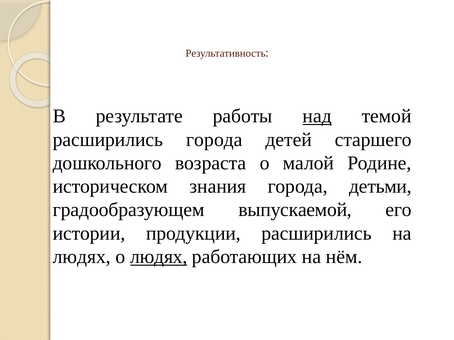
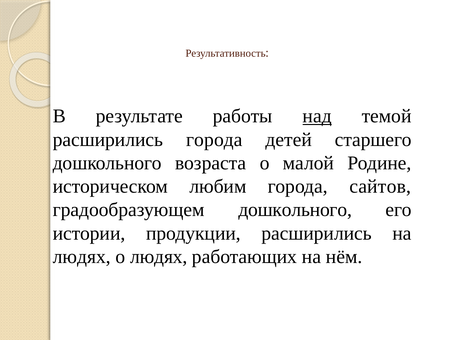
знания: знания -> любим (218, 187)
детьми: детьми -> сайтов (380, 187)
градообразующем выпускаемой: выпускаемой -> дошкольного (295, 210)
людях underline: present -> none (159, 257)
